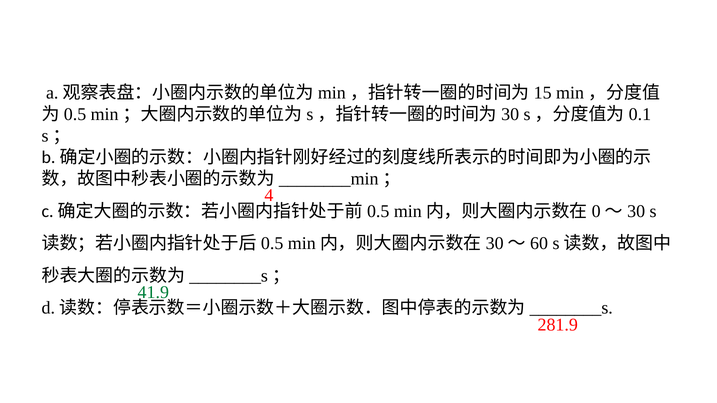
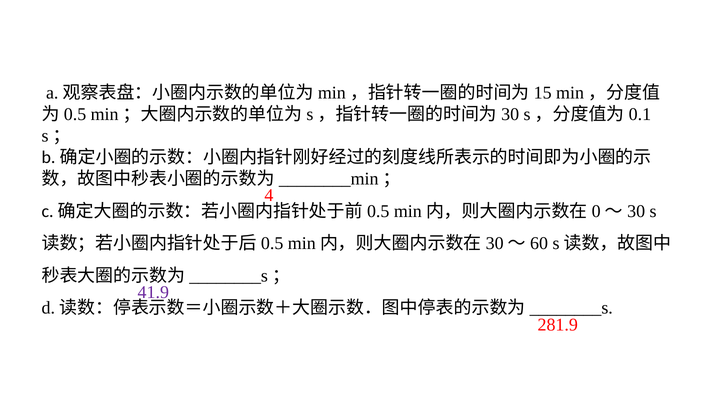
41.9 colour: green -> purple (153, 293)
